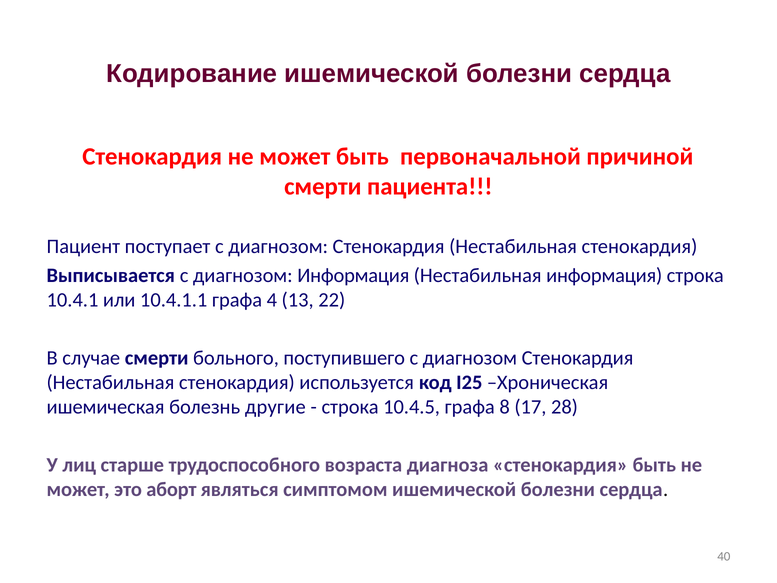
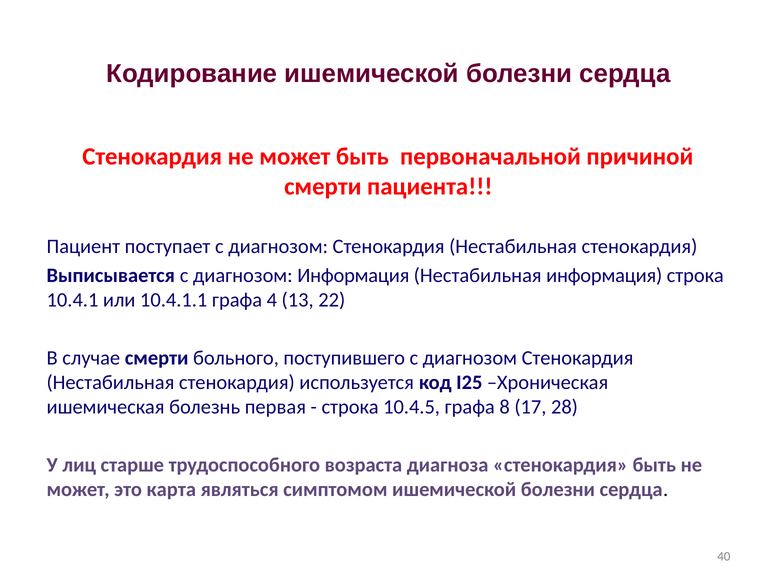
другие: другие -> первая (275, 407)
аборт: аборт -> карта (171, 489)
